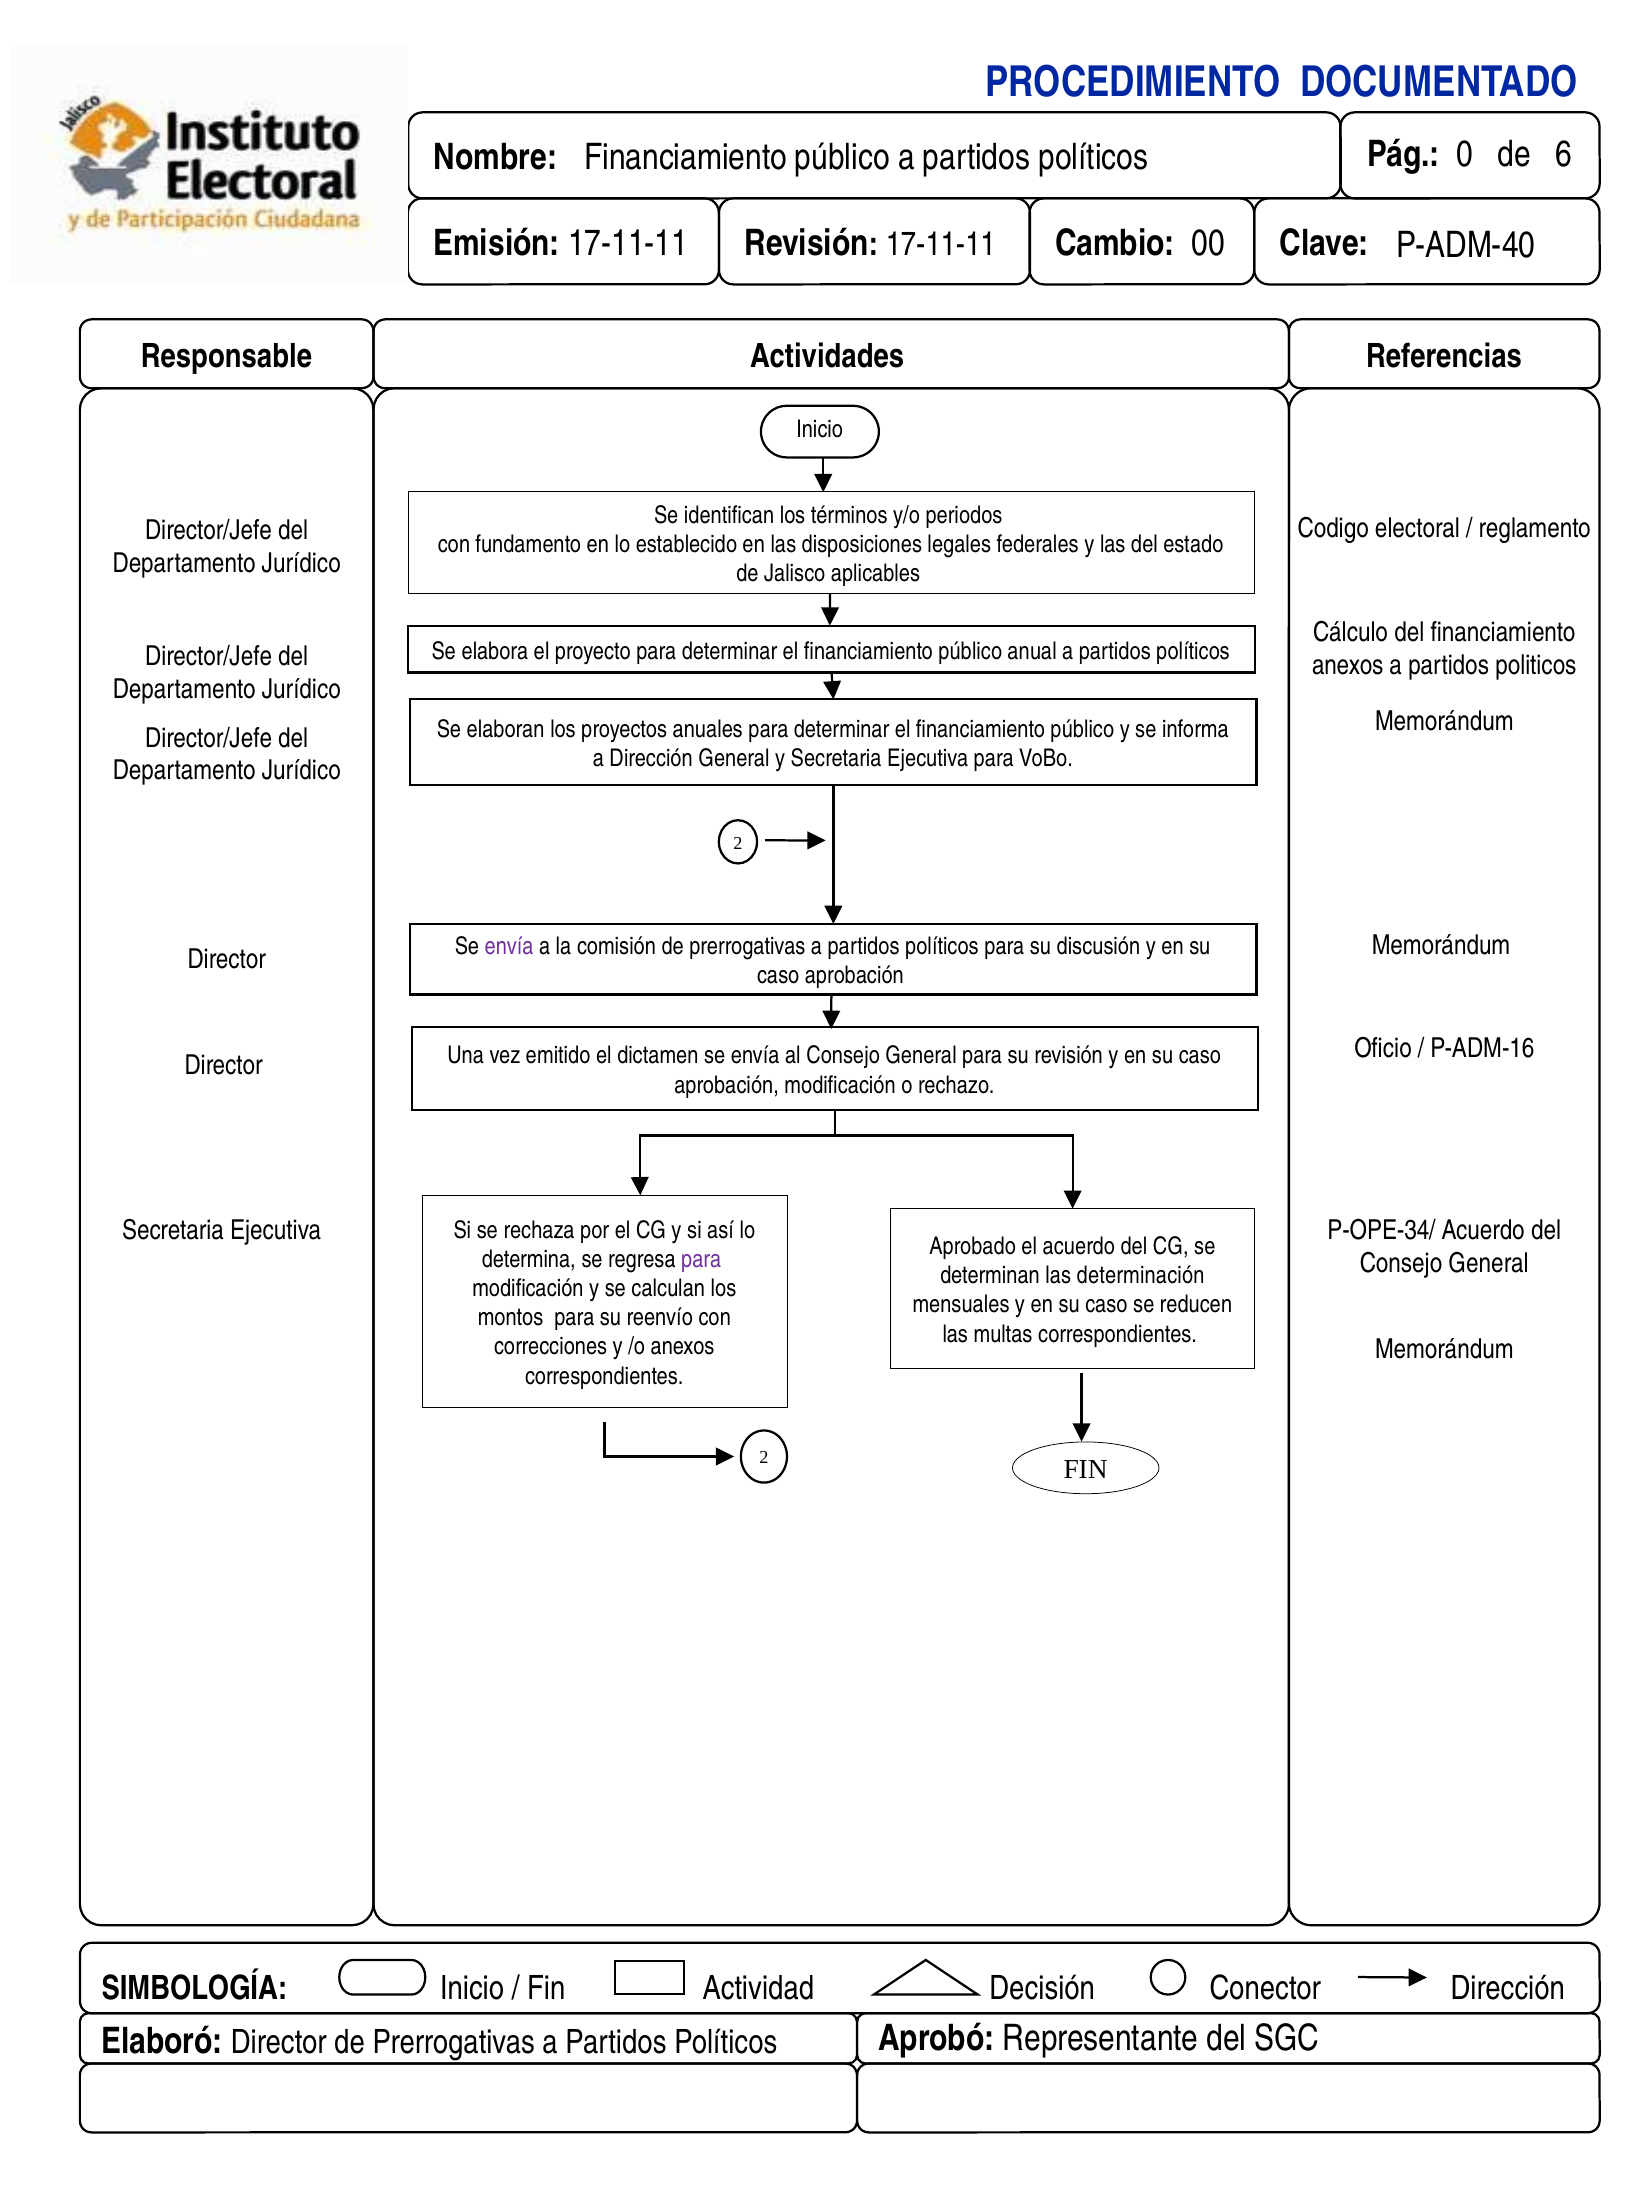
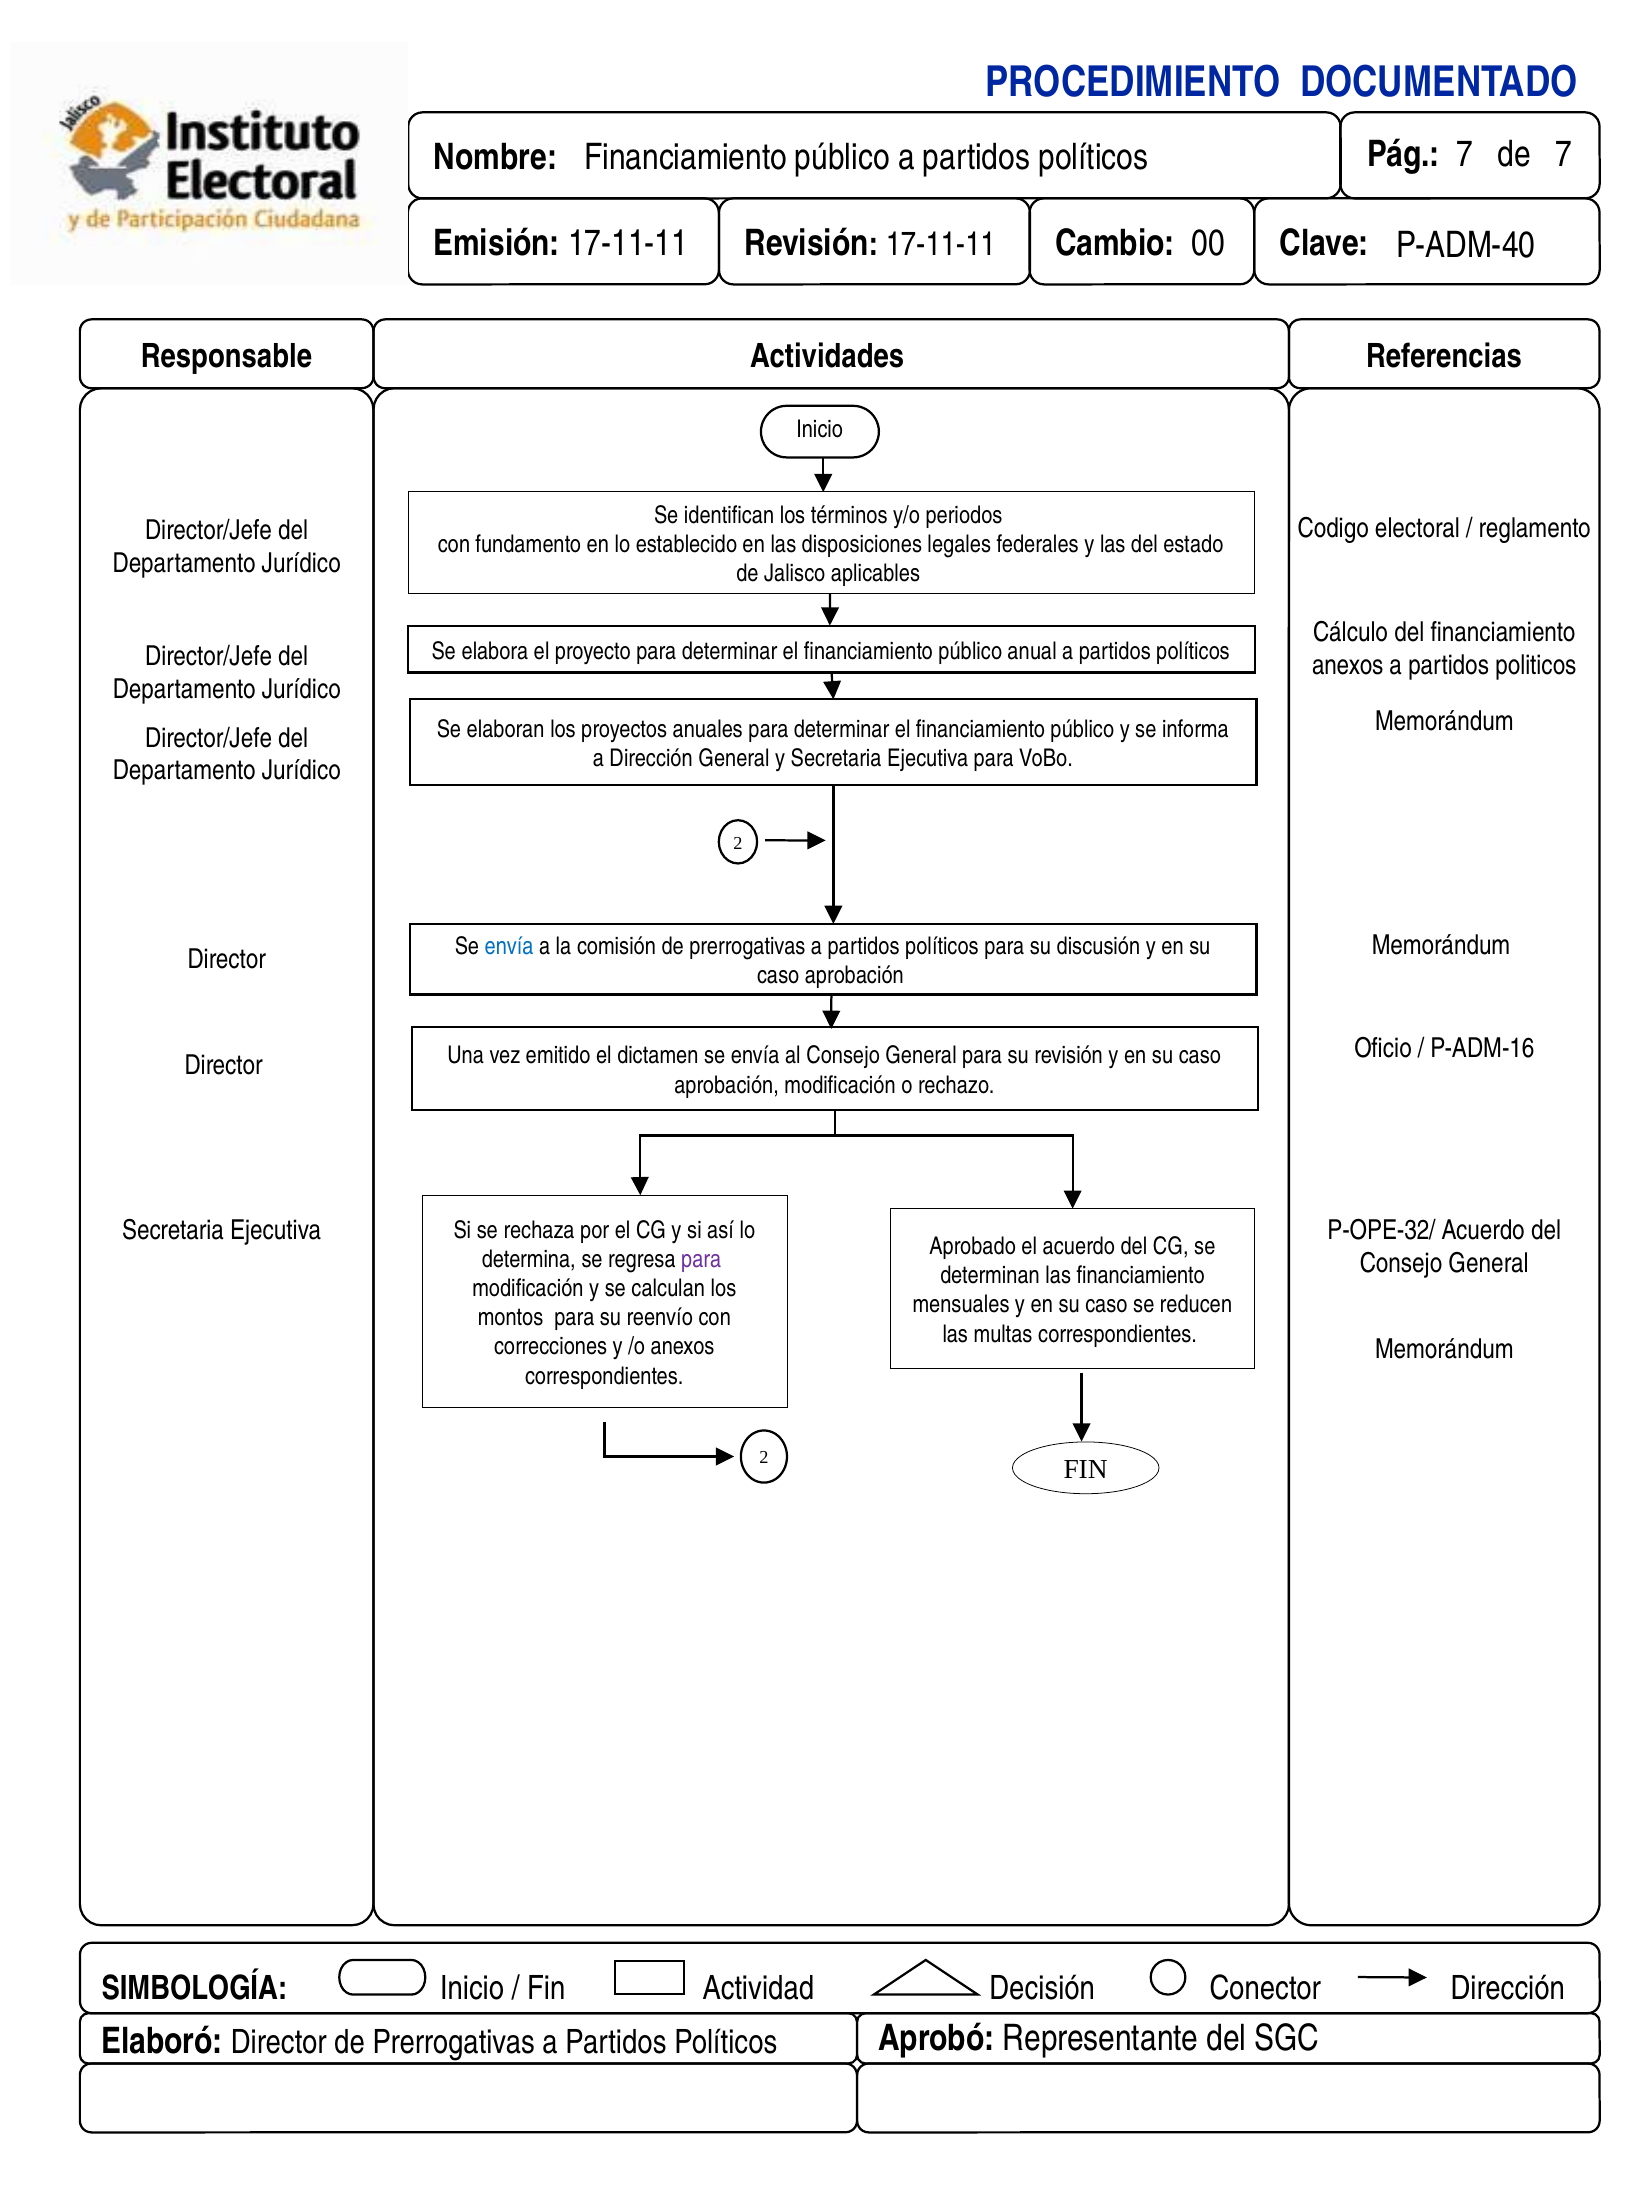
0: 0 -> 7 (1465, 155)
de 6: 6 -> 7 (1564, 155)
envía colour: purple -> blue (509, 947)
P-OPE-34/: P-OPE-34/ -> P-OPE-32/ (1381, 1230)
las determinación: determinación -> financiamiento (1141, 1276)
